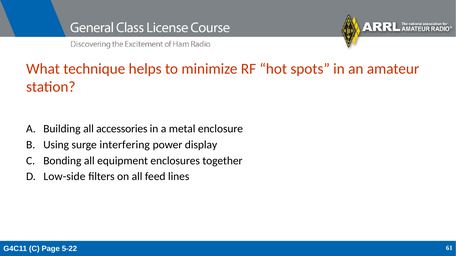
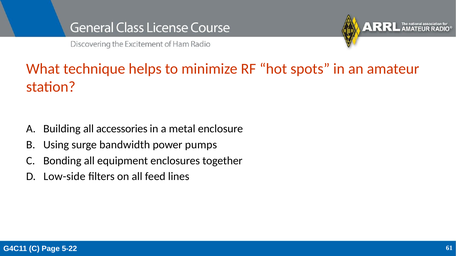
interfering: interfering -> bandwidth (125, 145)
display: display -> pumps (201, 145)
